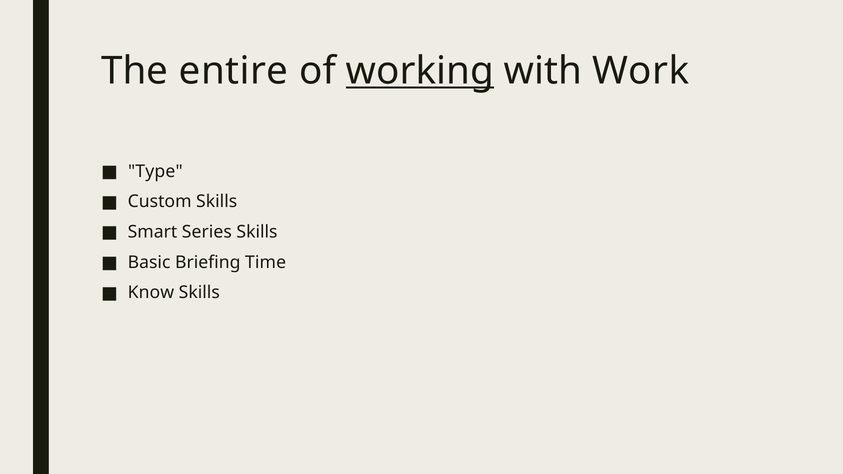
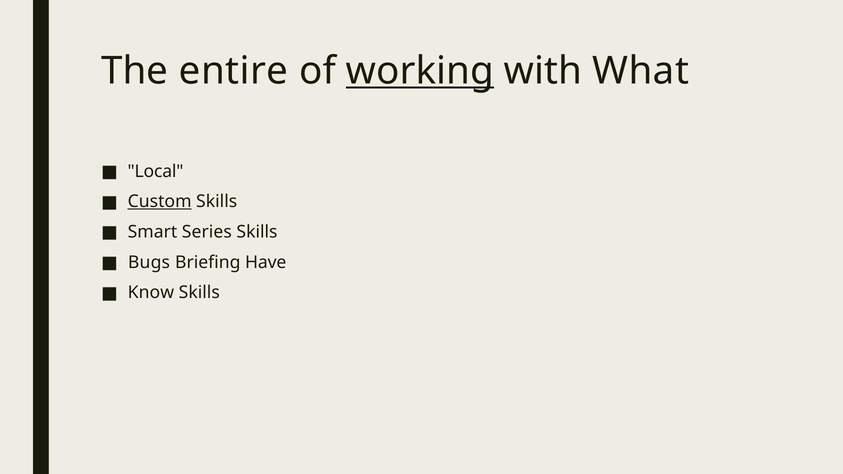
Work: Work -> What (641, 71)
Type: Type -> Local (156, 171)
Custom underline: none -> present (160, 202)
Basic: Basic -> Bugs (149, 262)
Time: Time -> Have (266, 262)
